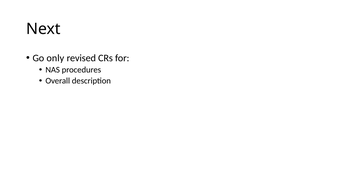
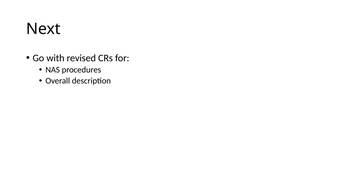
only: only -> with (55, 58)
